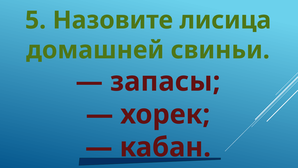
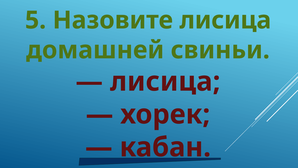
запасы: запасы -> лисица (165, 81)
